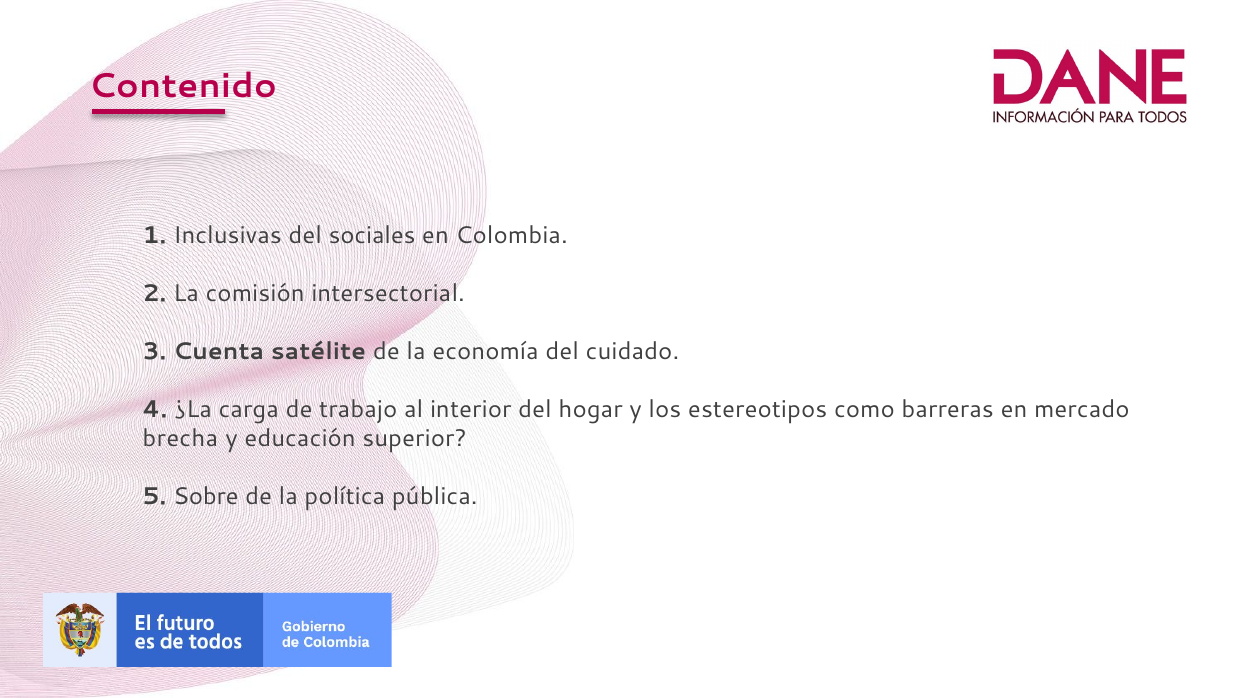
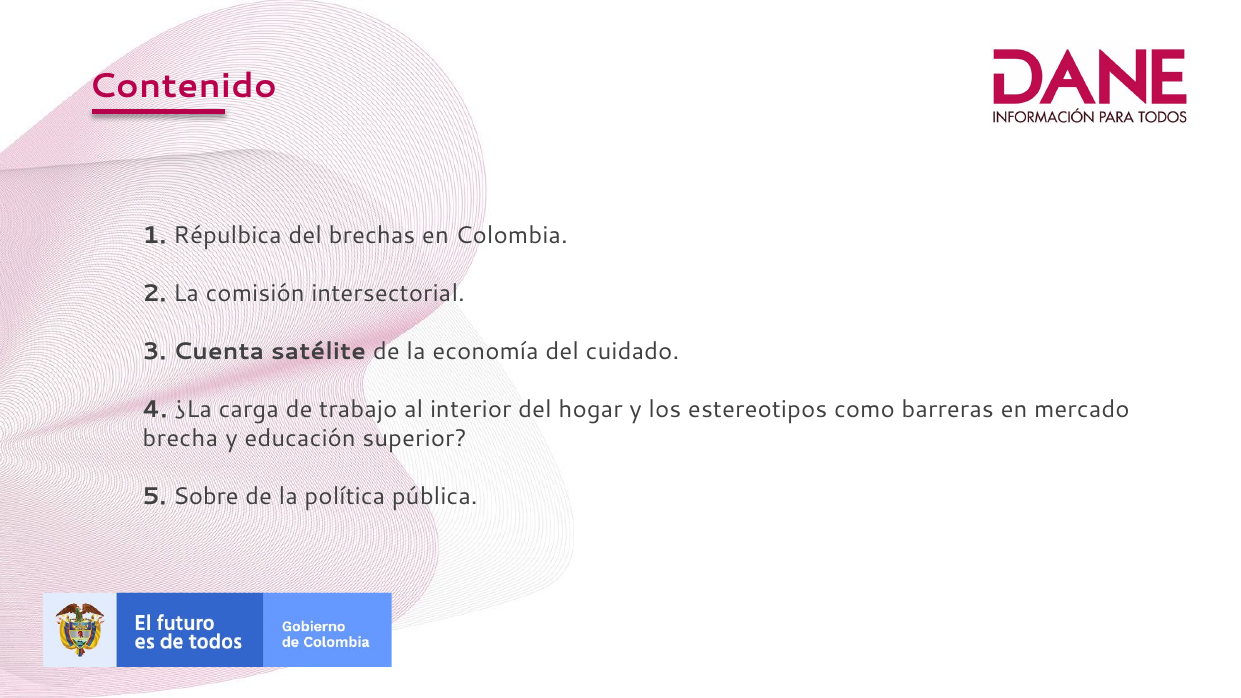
Inclusivas: Inclusivas -> Répulbica (227, 236)
sociales: sociales -> brechas (372, 236)
